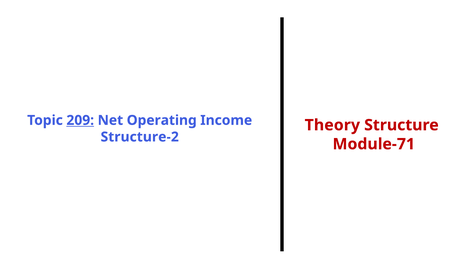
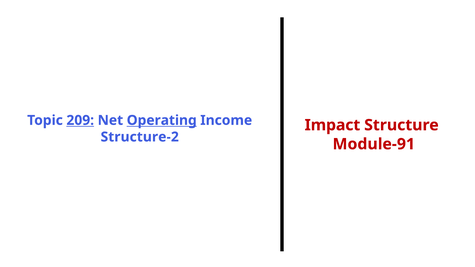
Operating underline: none -> present (162, 120)
Theory: Theory -> Impact (332, 125)
Module-71: Module-71 -> Module-91 (374, 144)
